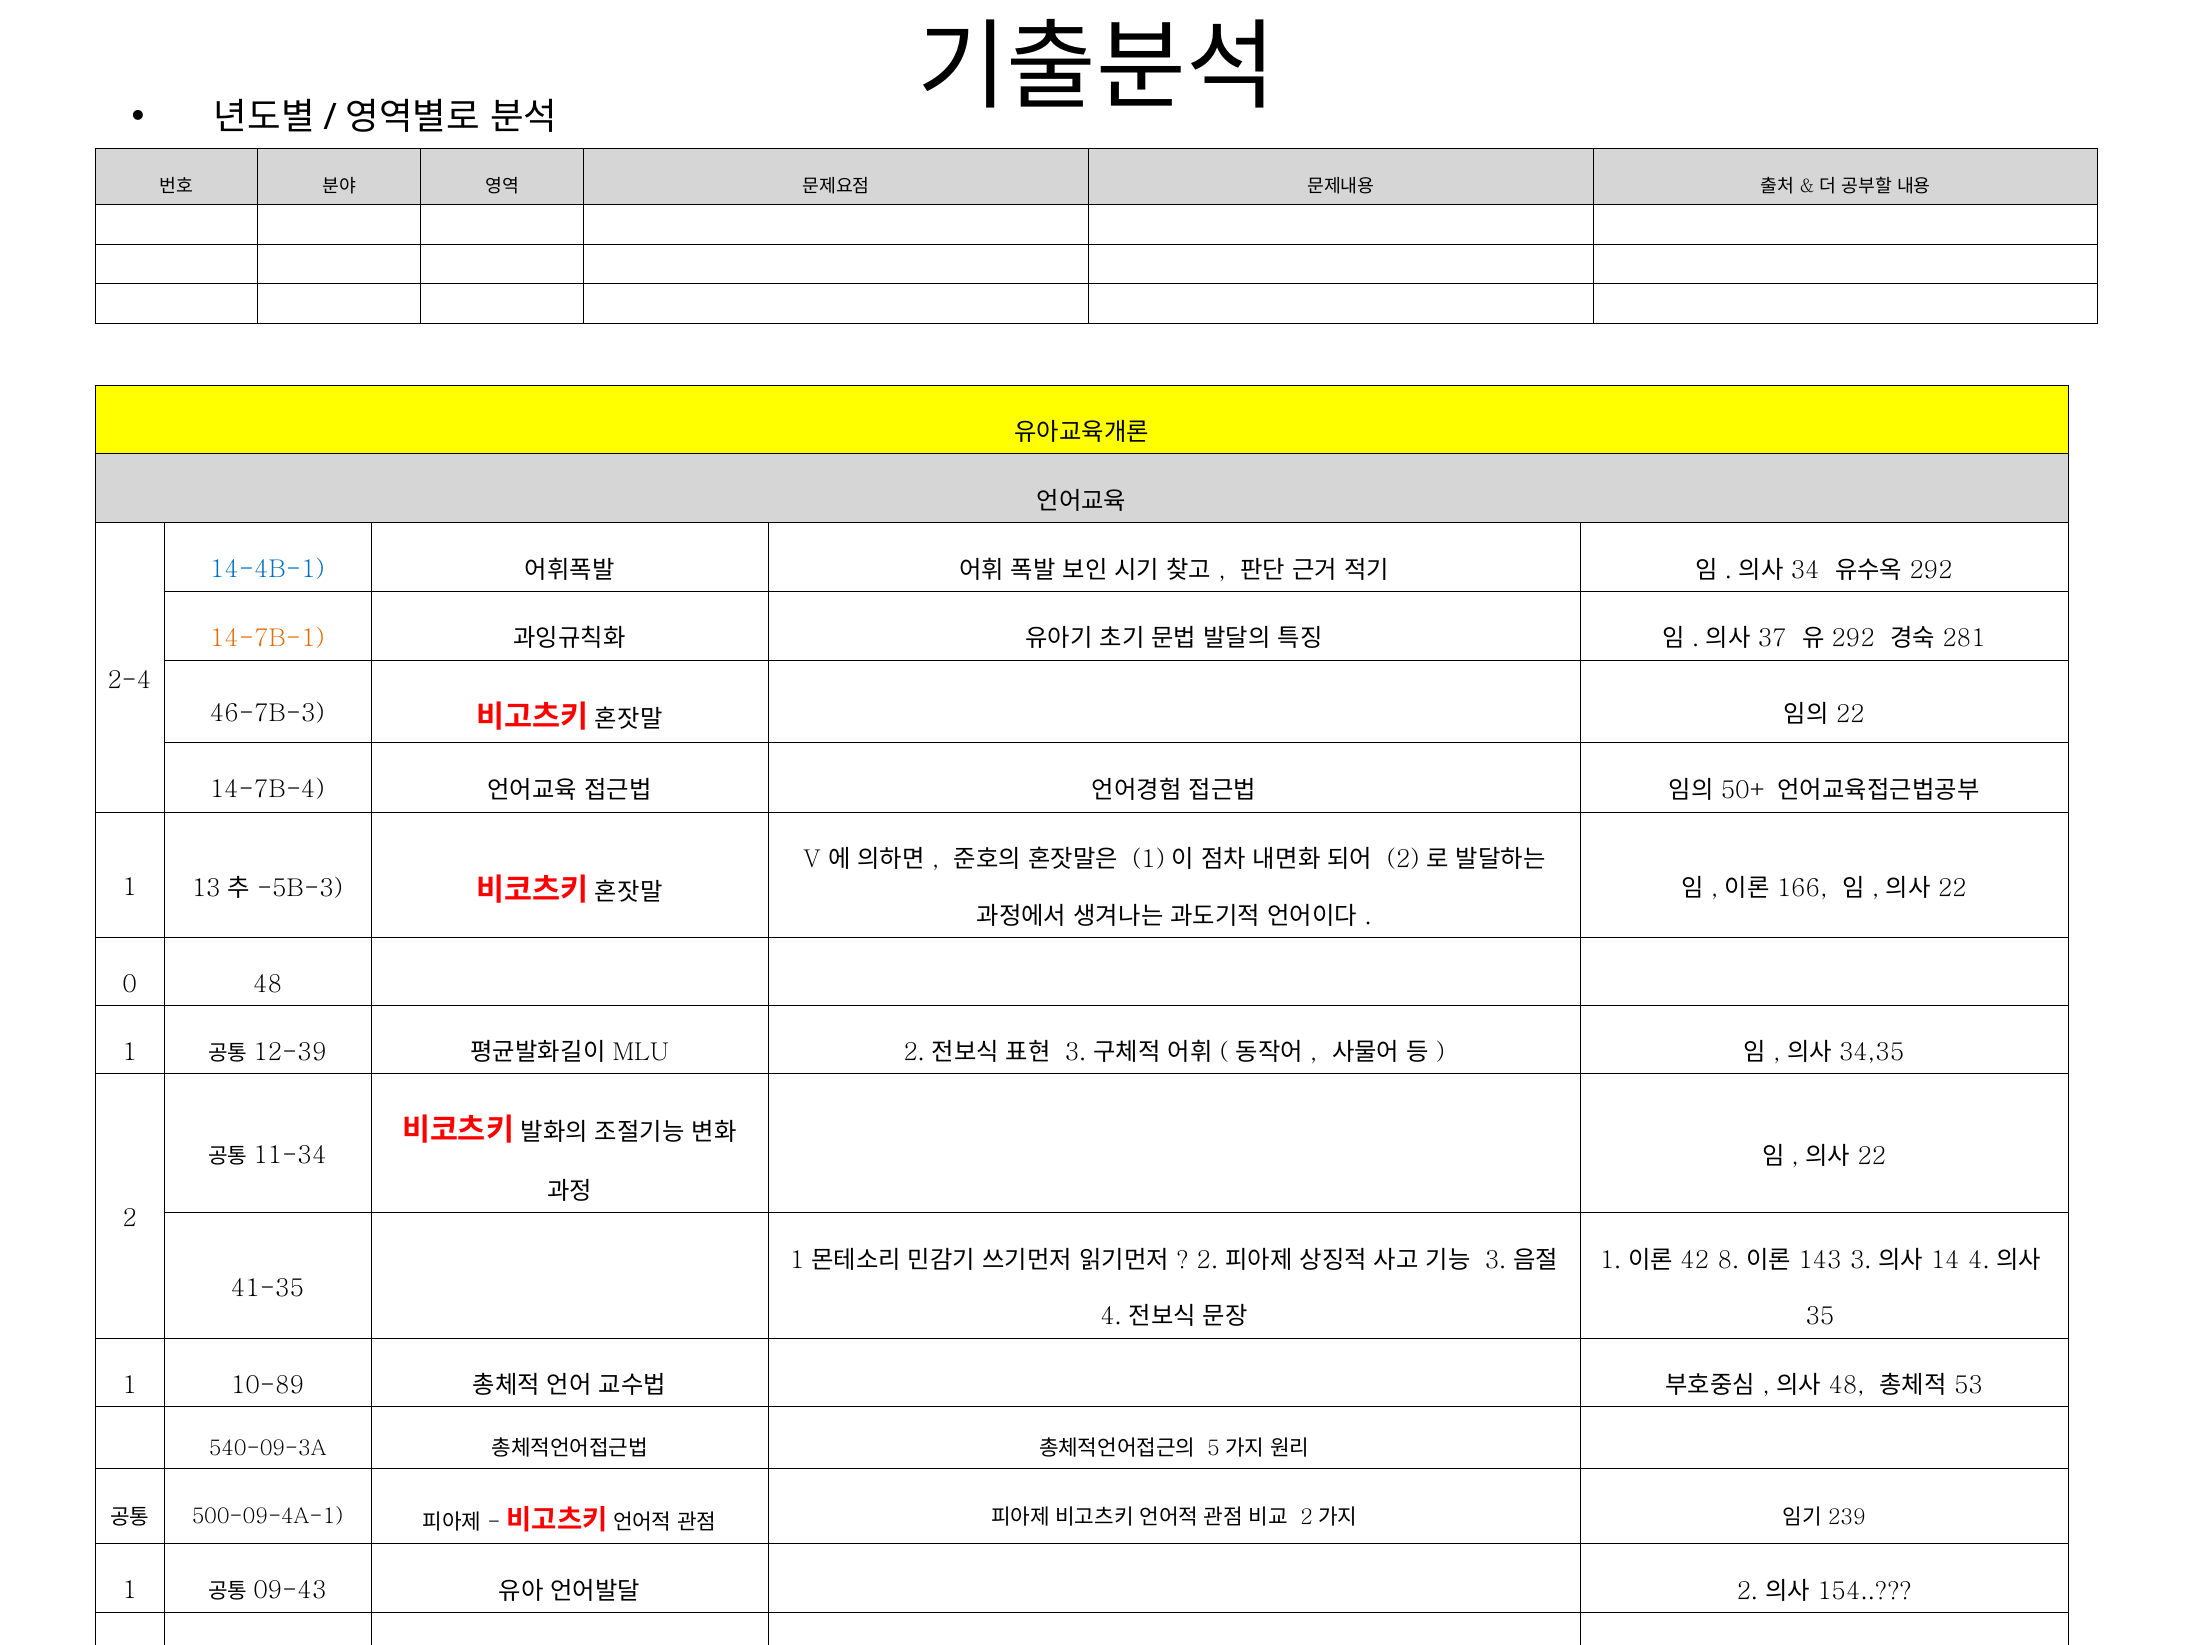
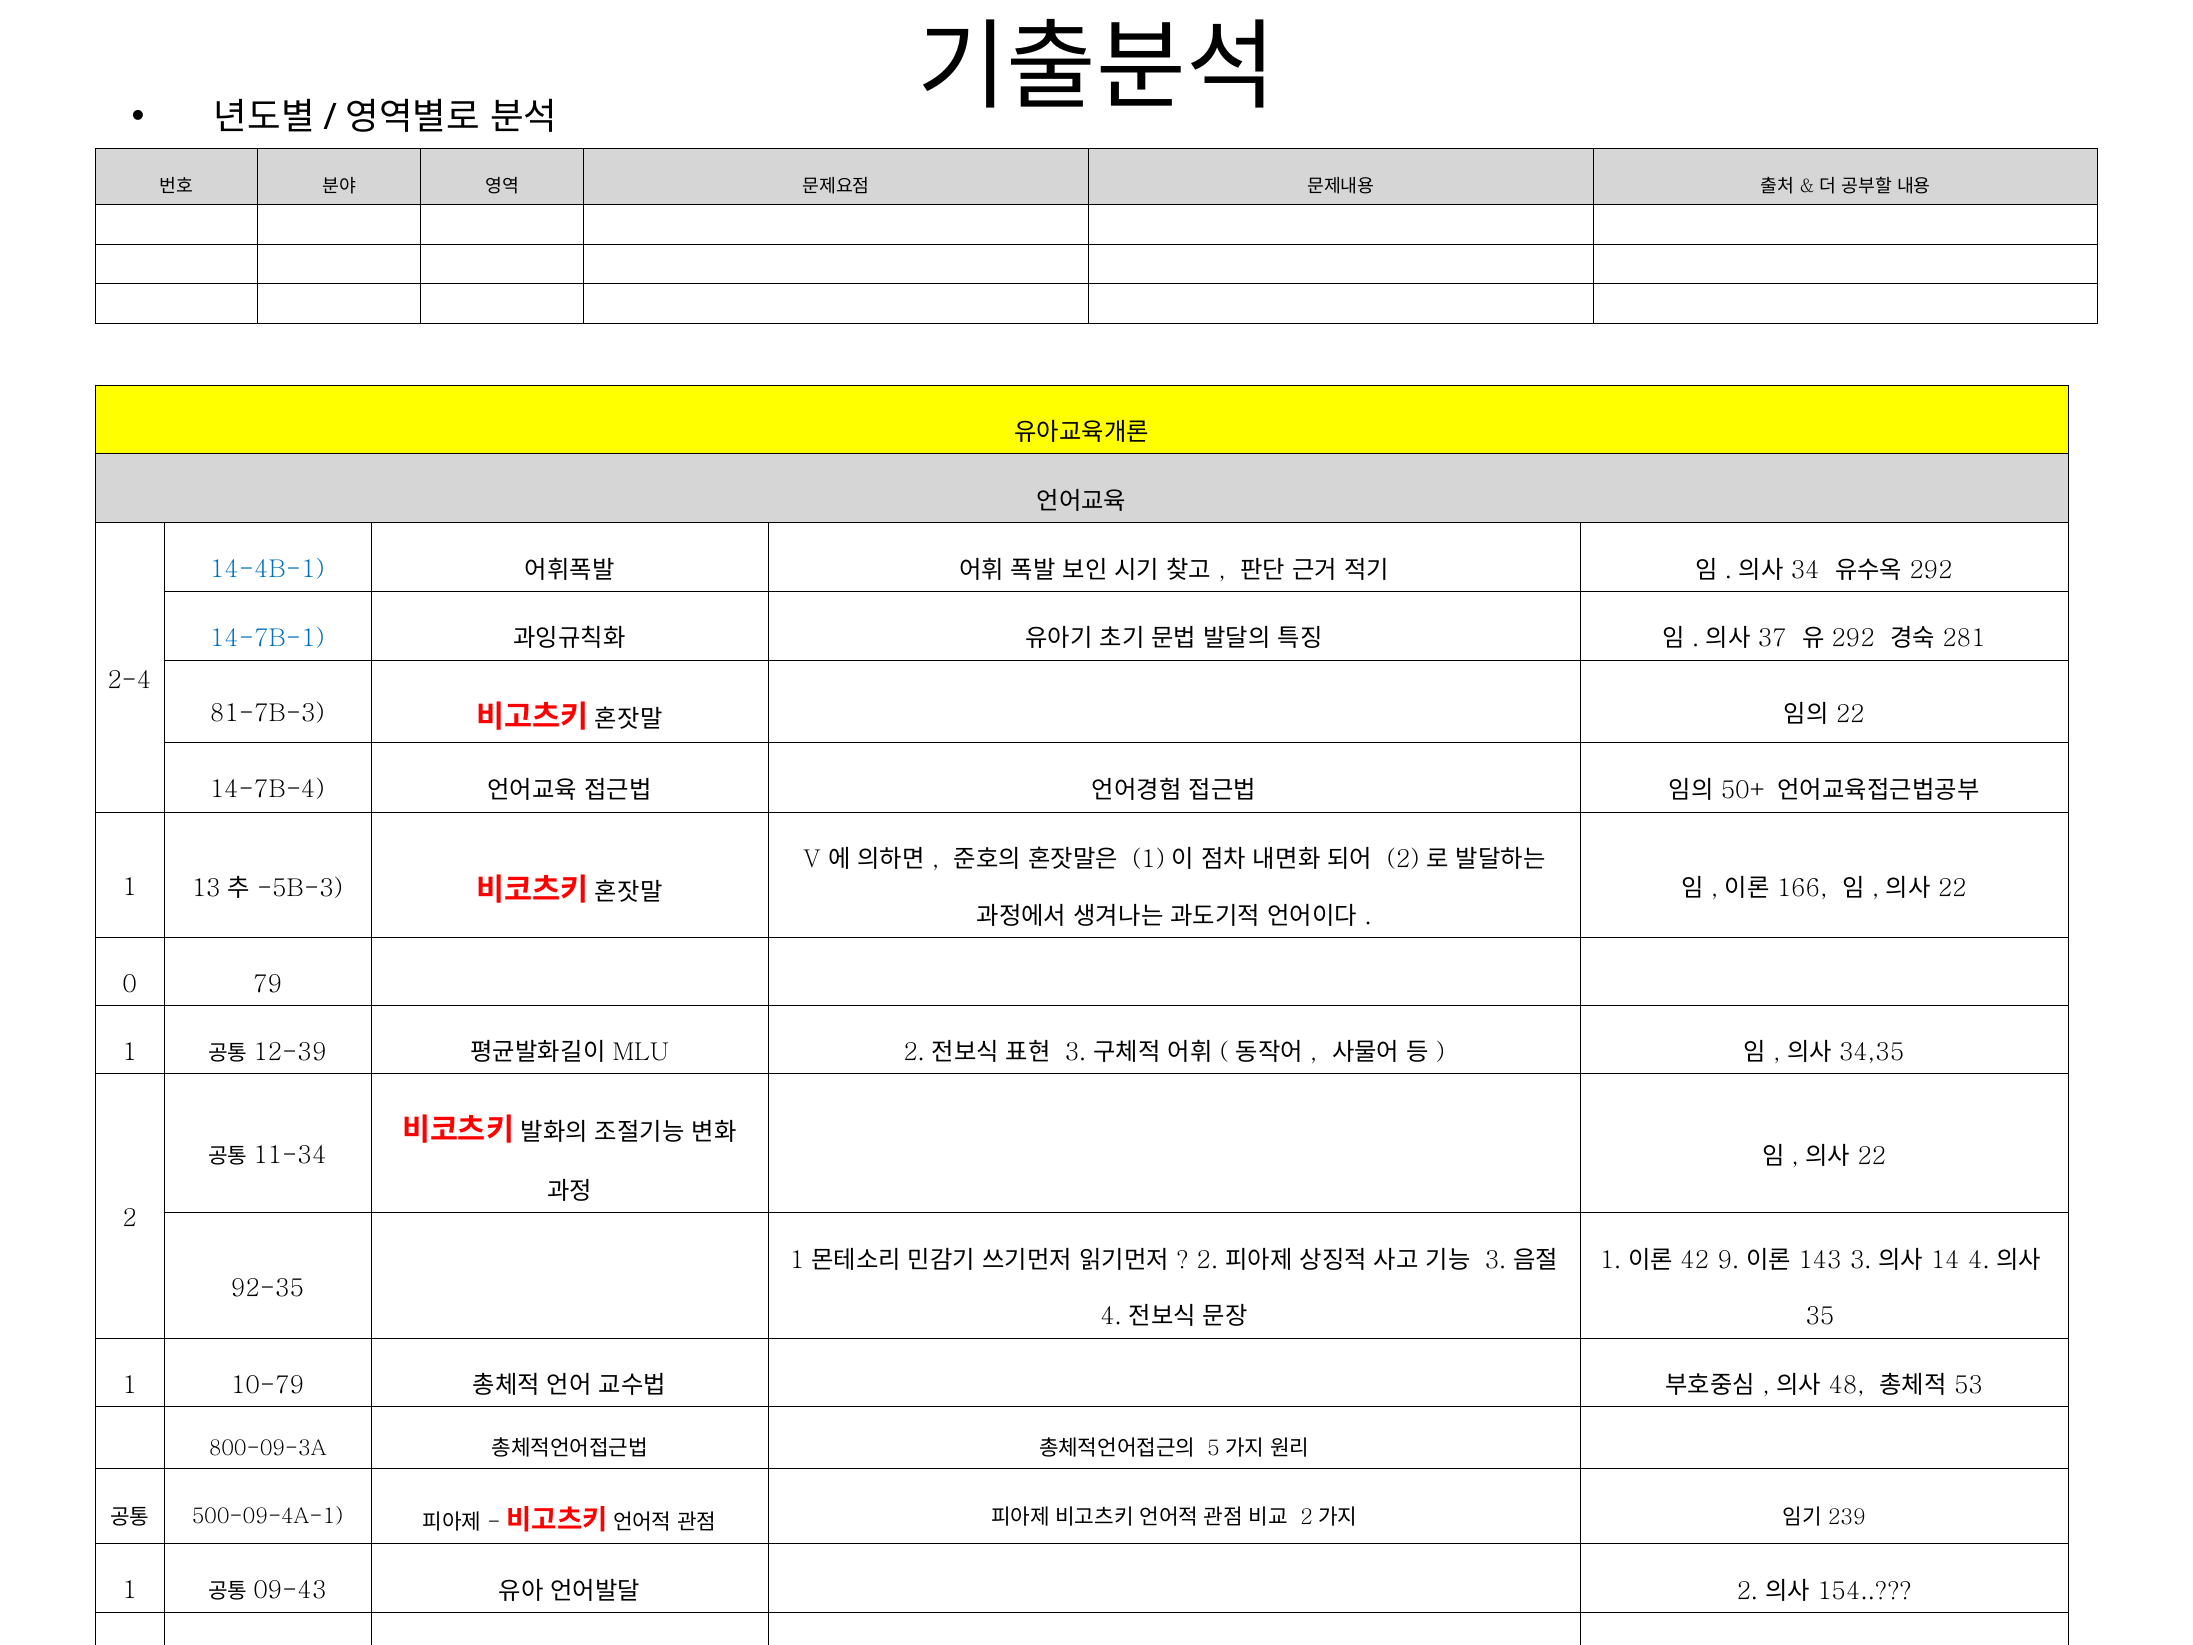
14-7B-1 colour: orange -> blue (267, 638)
46-7B-3: 46-7B-3 -> 81-7B-3 (267, 714)
0 48: 48 -> 79 (268, 984)
8: 8 -> 9 (1729, 1261)
41-35: 41-35 -> 92-35 (267, 1288)
10-89: 10-89 -> 10-79 (267, 1385)
540-09-3A: 540-09-3A -> 800-09-3A (268, 1448)
